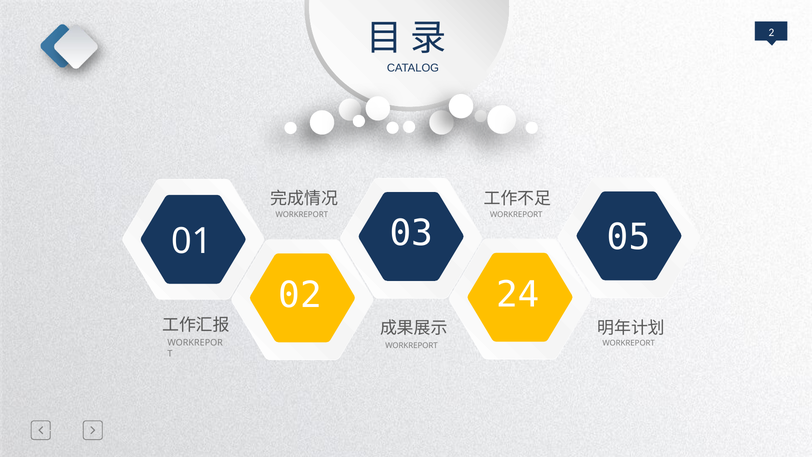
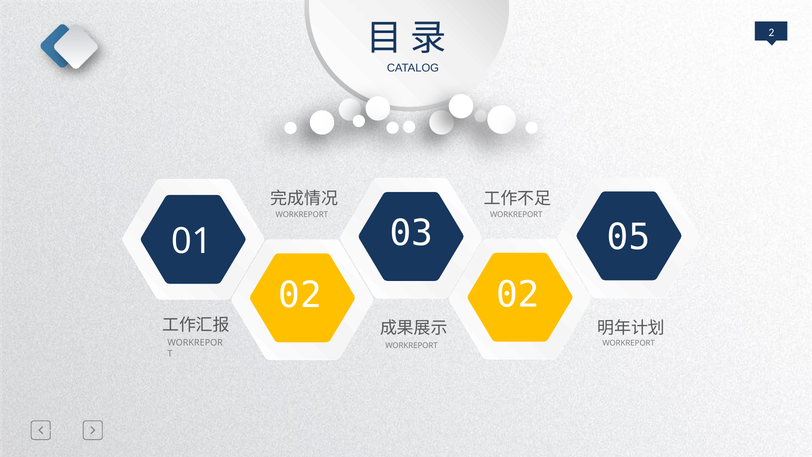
02 24: 24 -> 02 (518, 295)
